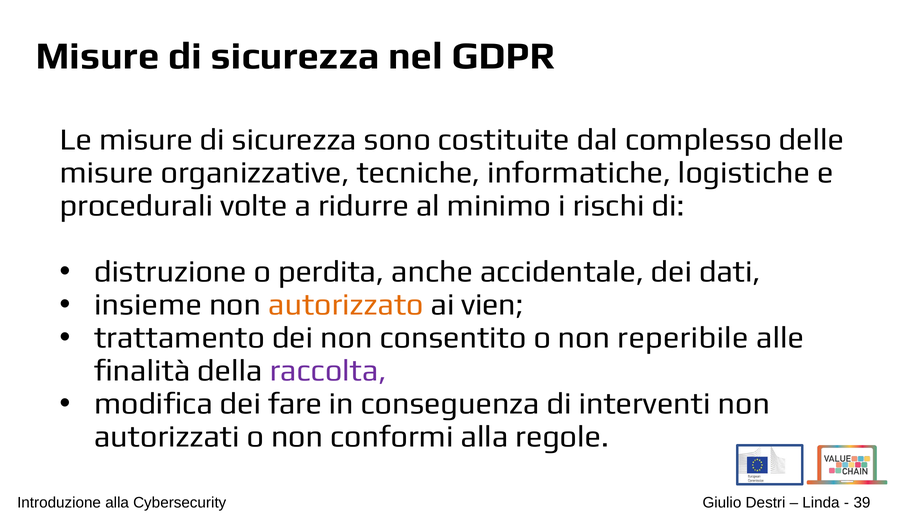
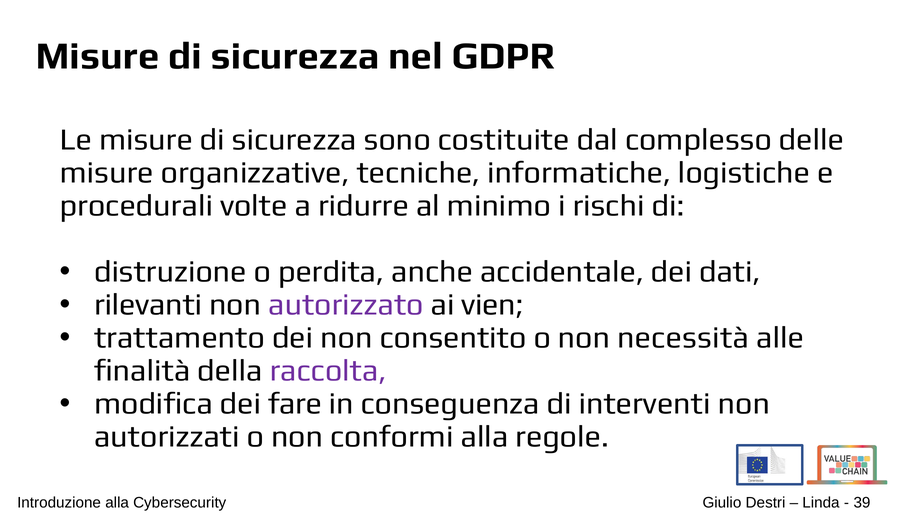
insieme: insieme -> rilevanti (148, 304)
autorizzato colour: orange -> purple (346, 304)
reperibile: reperibile -> necessità (683, 337)
